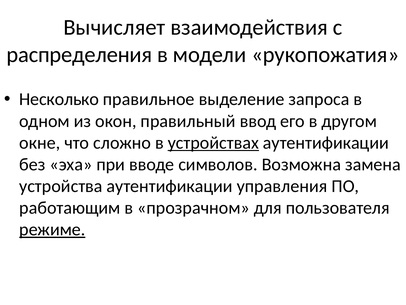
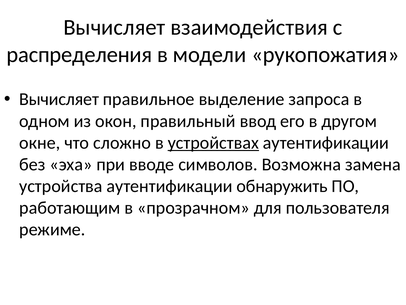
Несколько: Несколько -> Вычисляет (59, 99)
управления: управления -> обнаружить (282, 186)
режиме underline: present -> none (52, 229)
